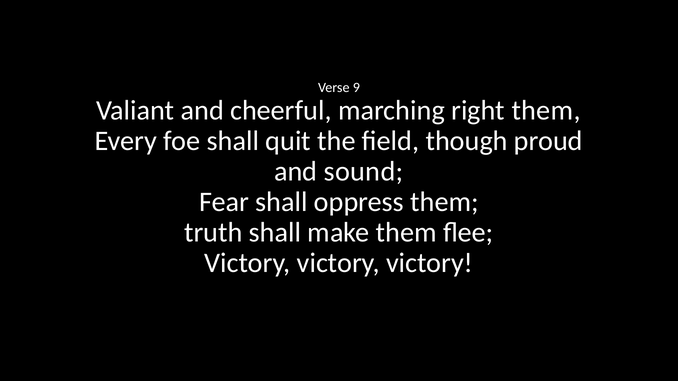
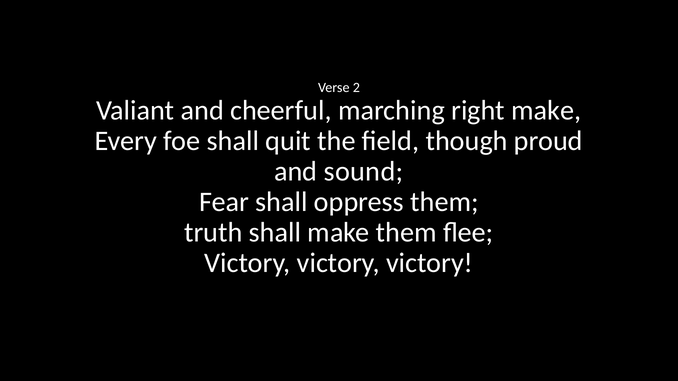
9: 9 -> 2 (356, 88)
right them: them -> make (546, 111)
